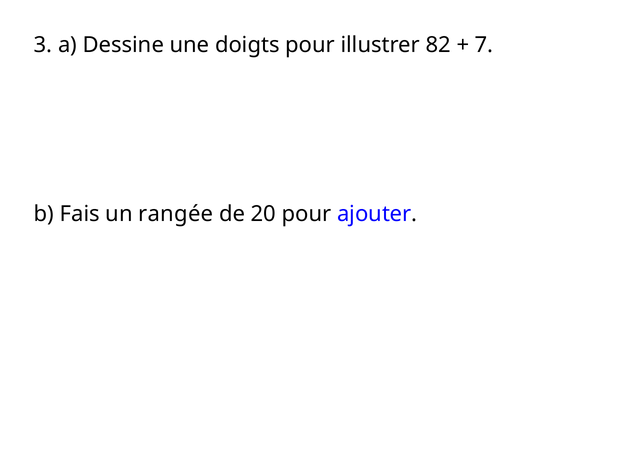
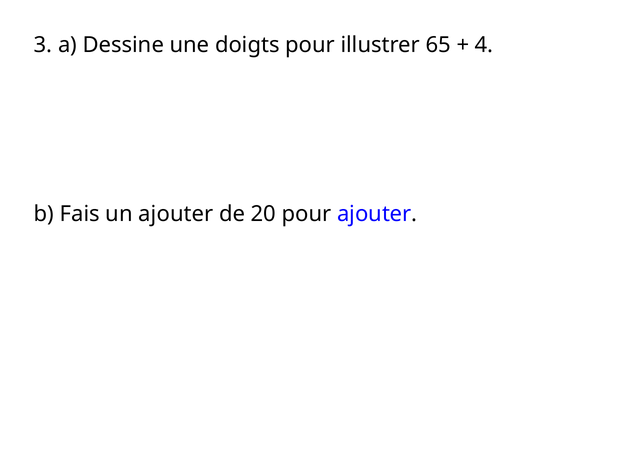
82: 82 -> 65 (438, 45)
7: 7 -> 4 (484, 45)
un rangée: rangée -> ajouter (176, 214)
